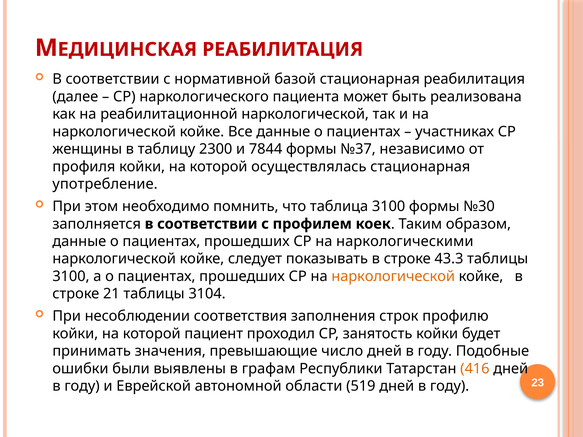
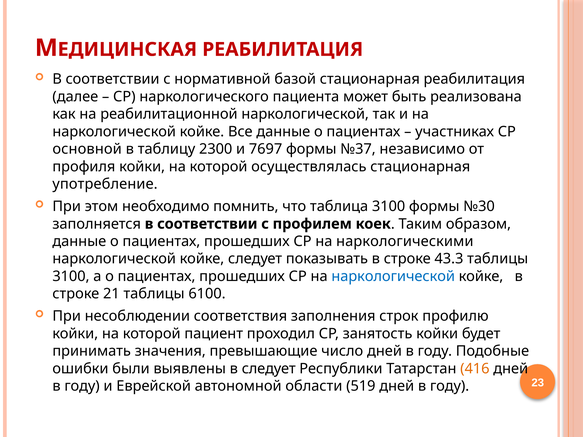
женщины: женщины -> основной (87, 149)
7844: 7844 -> 7697 (266, 149)
наркологической colour: orange -> blue (393, 276)
3104: 3104 -> 6100 (207, 294)
в графам: графам -> следует (269, 369)
